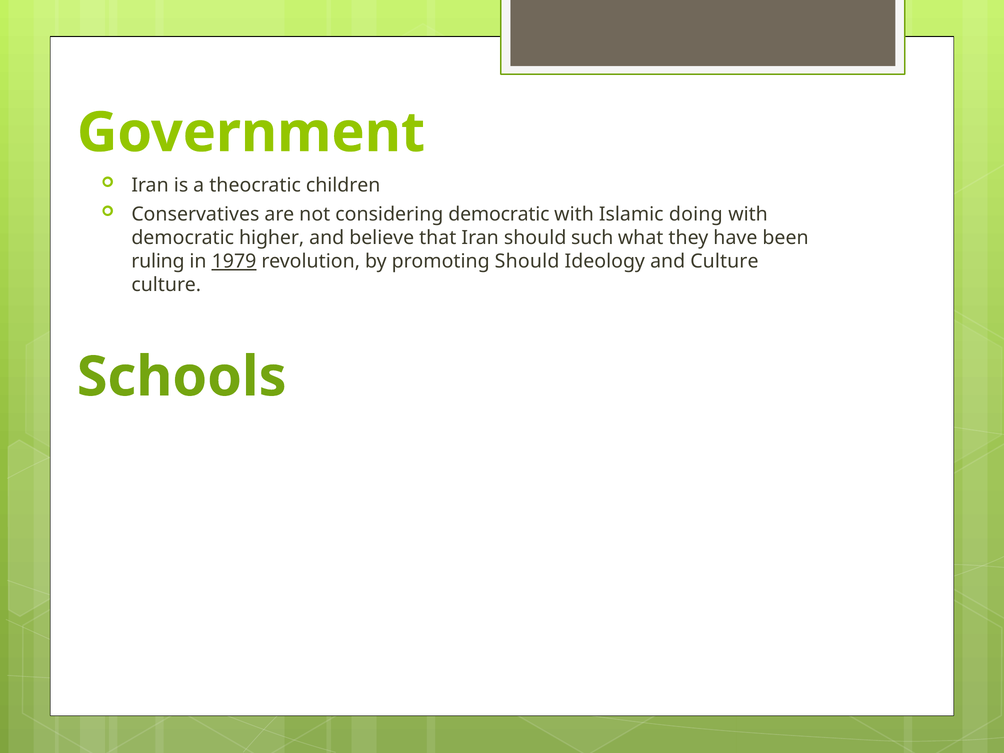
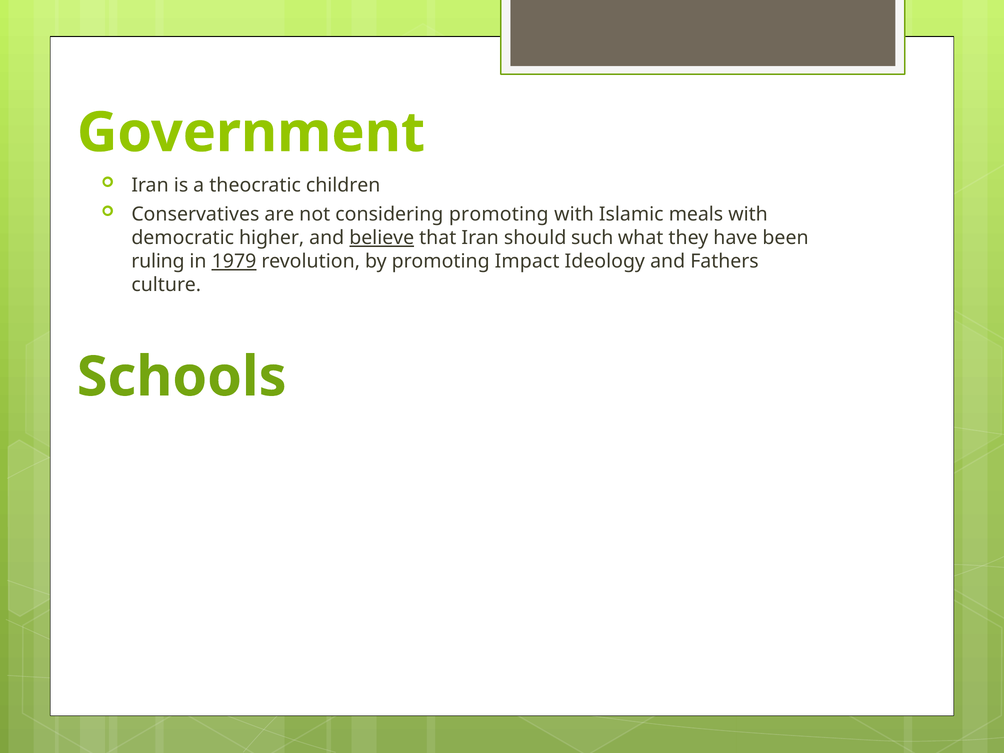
considering democratic: democratic -> promoting (499, 214)
doing: doing -> meals (696, 214)
believe underline: none -> present (382, 238)
promoting Should: Should -> Impact (527, 261)
and Culture: Culture -> Fathers (724, 261)
